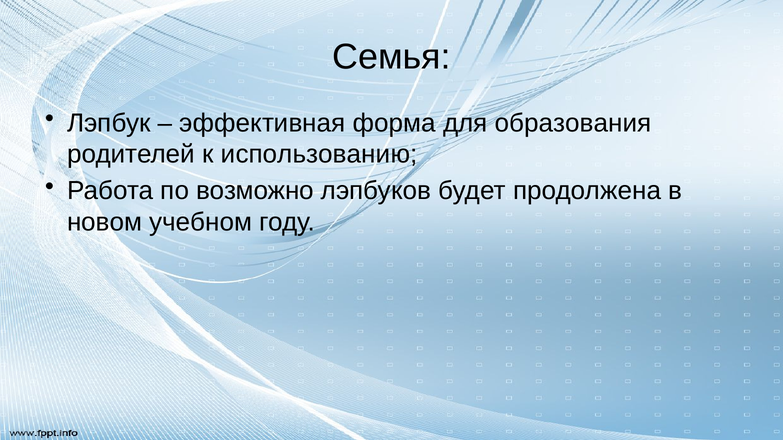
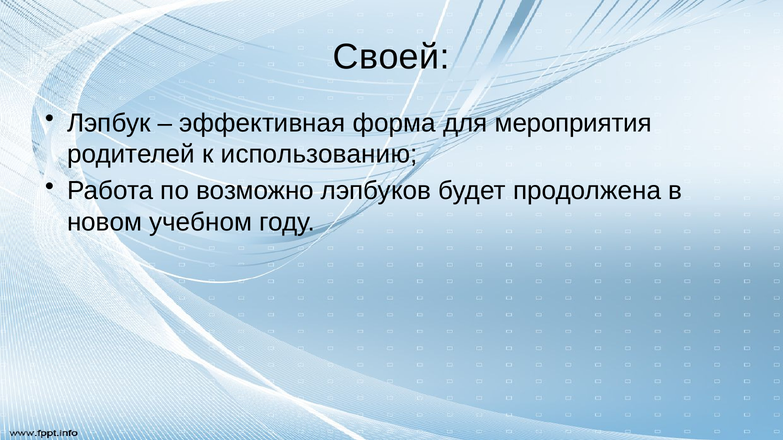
Семья: Семья -> Своей (391, 57)
образования: образования -> мероприятия (573, 123)
